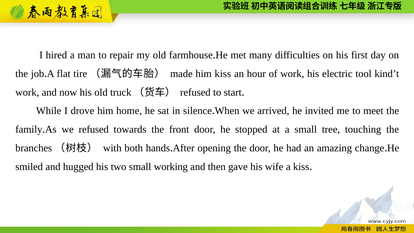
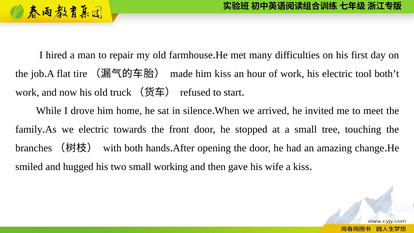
kind’t: kind’t -> both’t (387, 74)
we refused: refused -> electric (94, 129)
